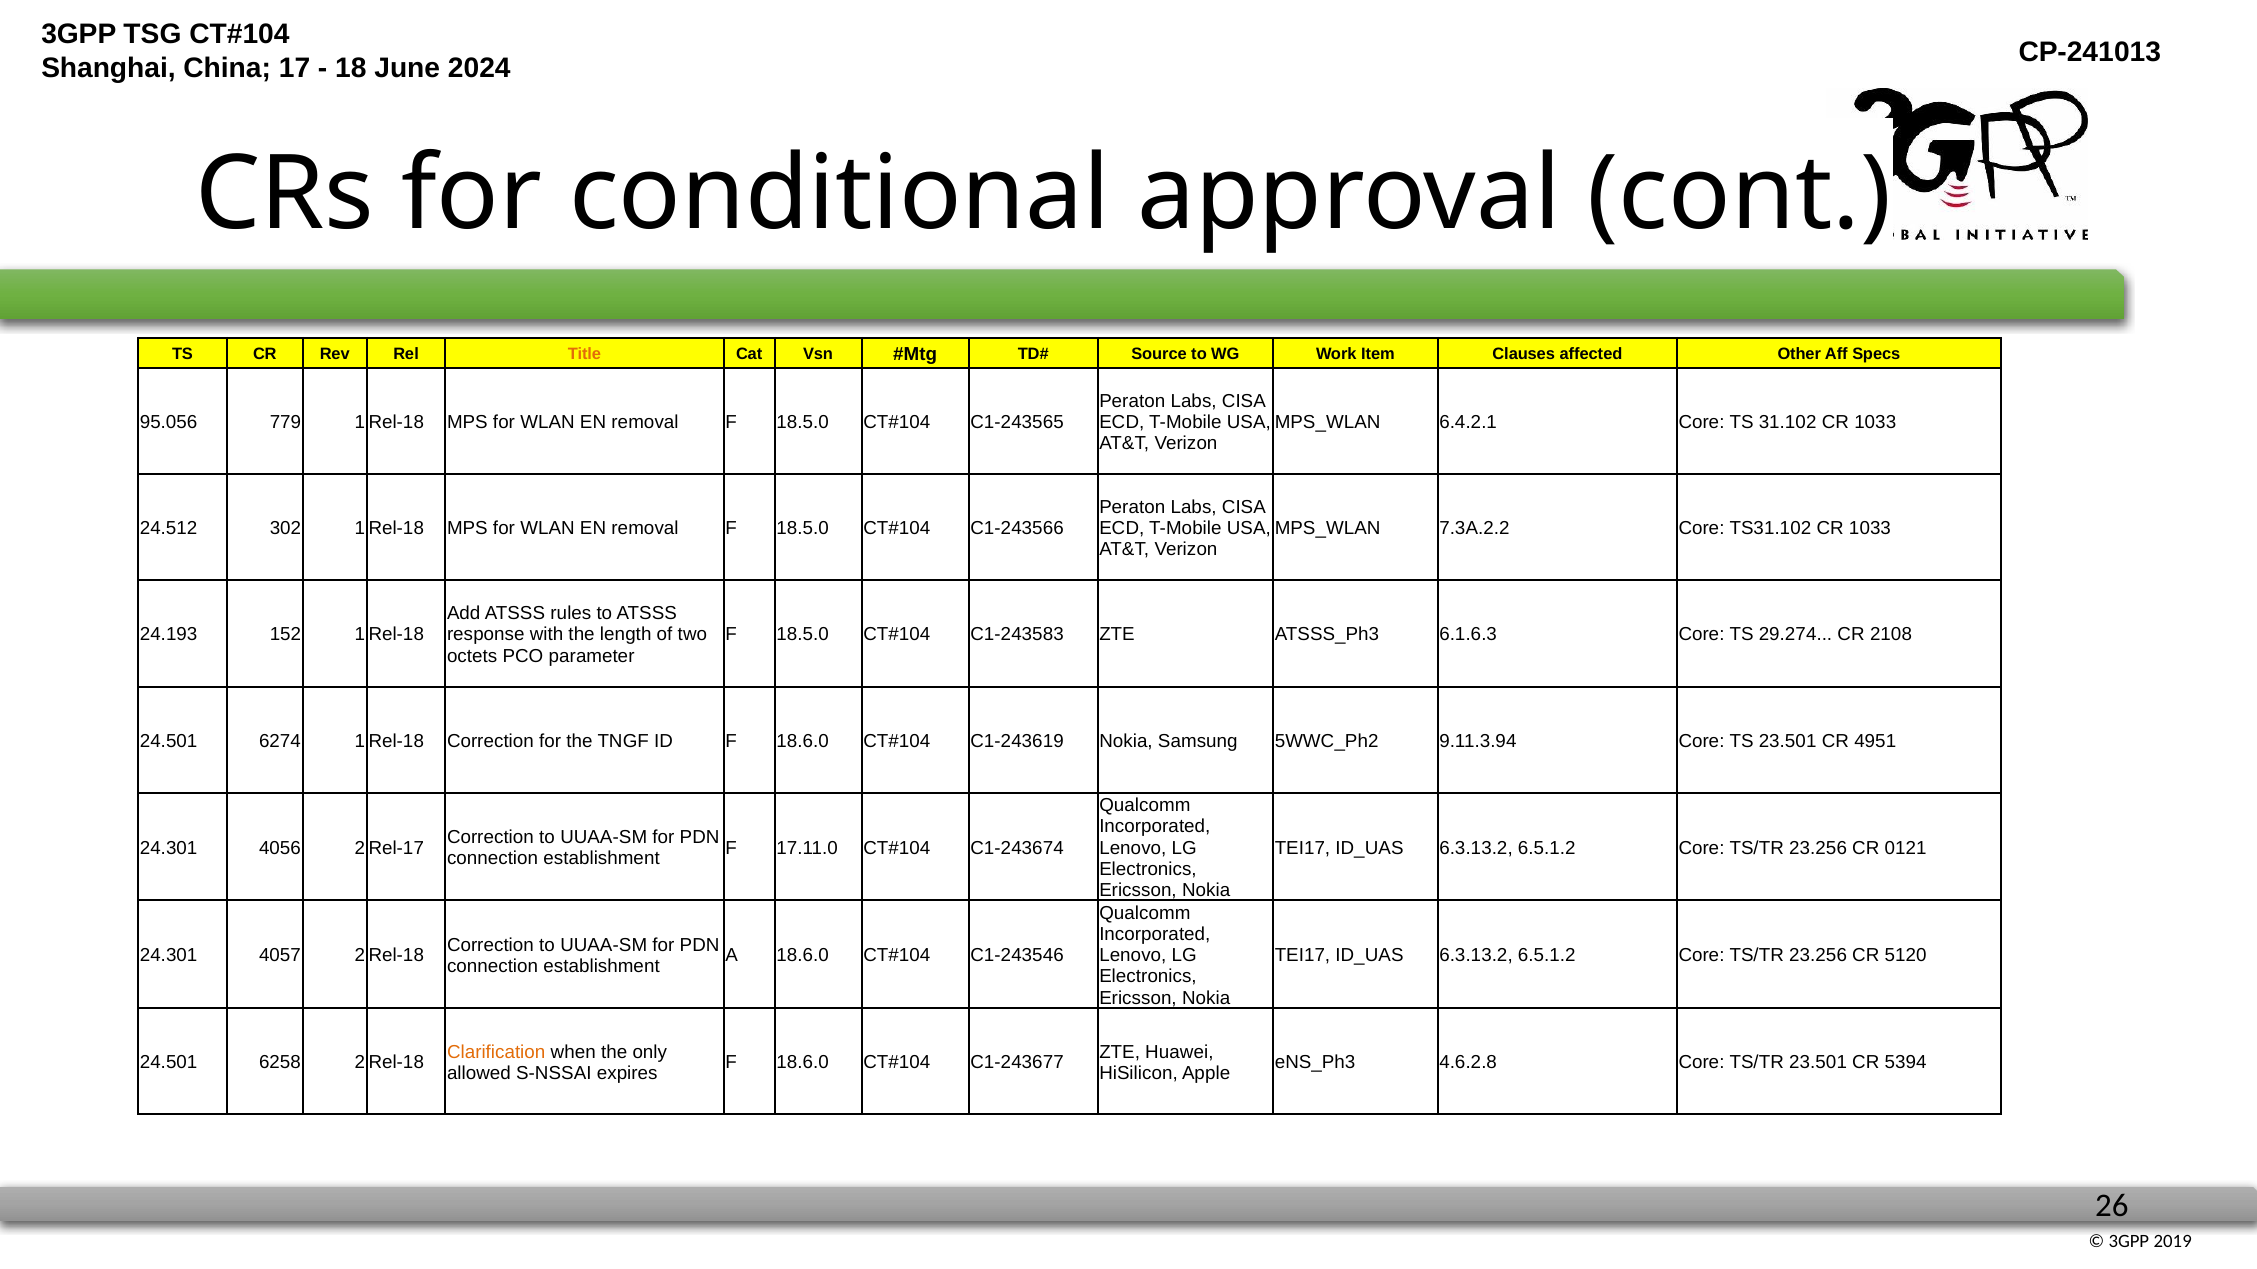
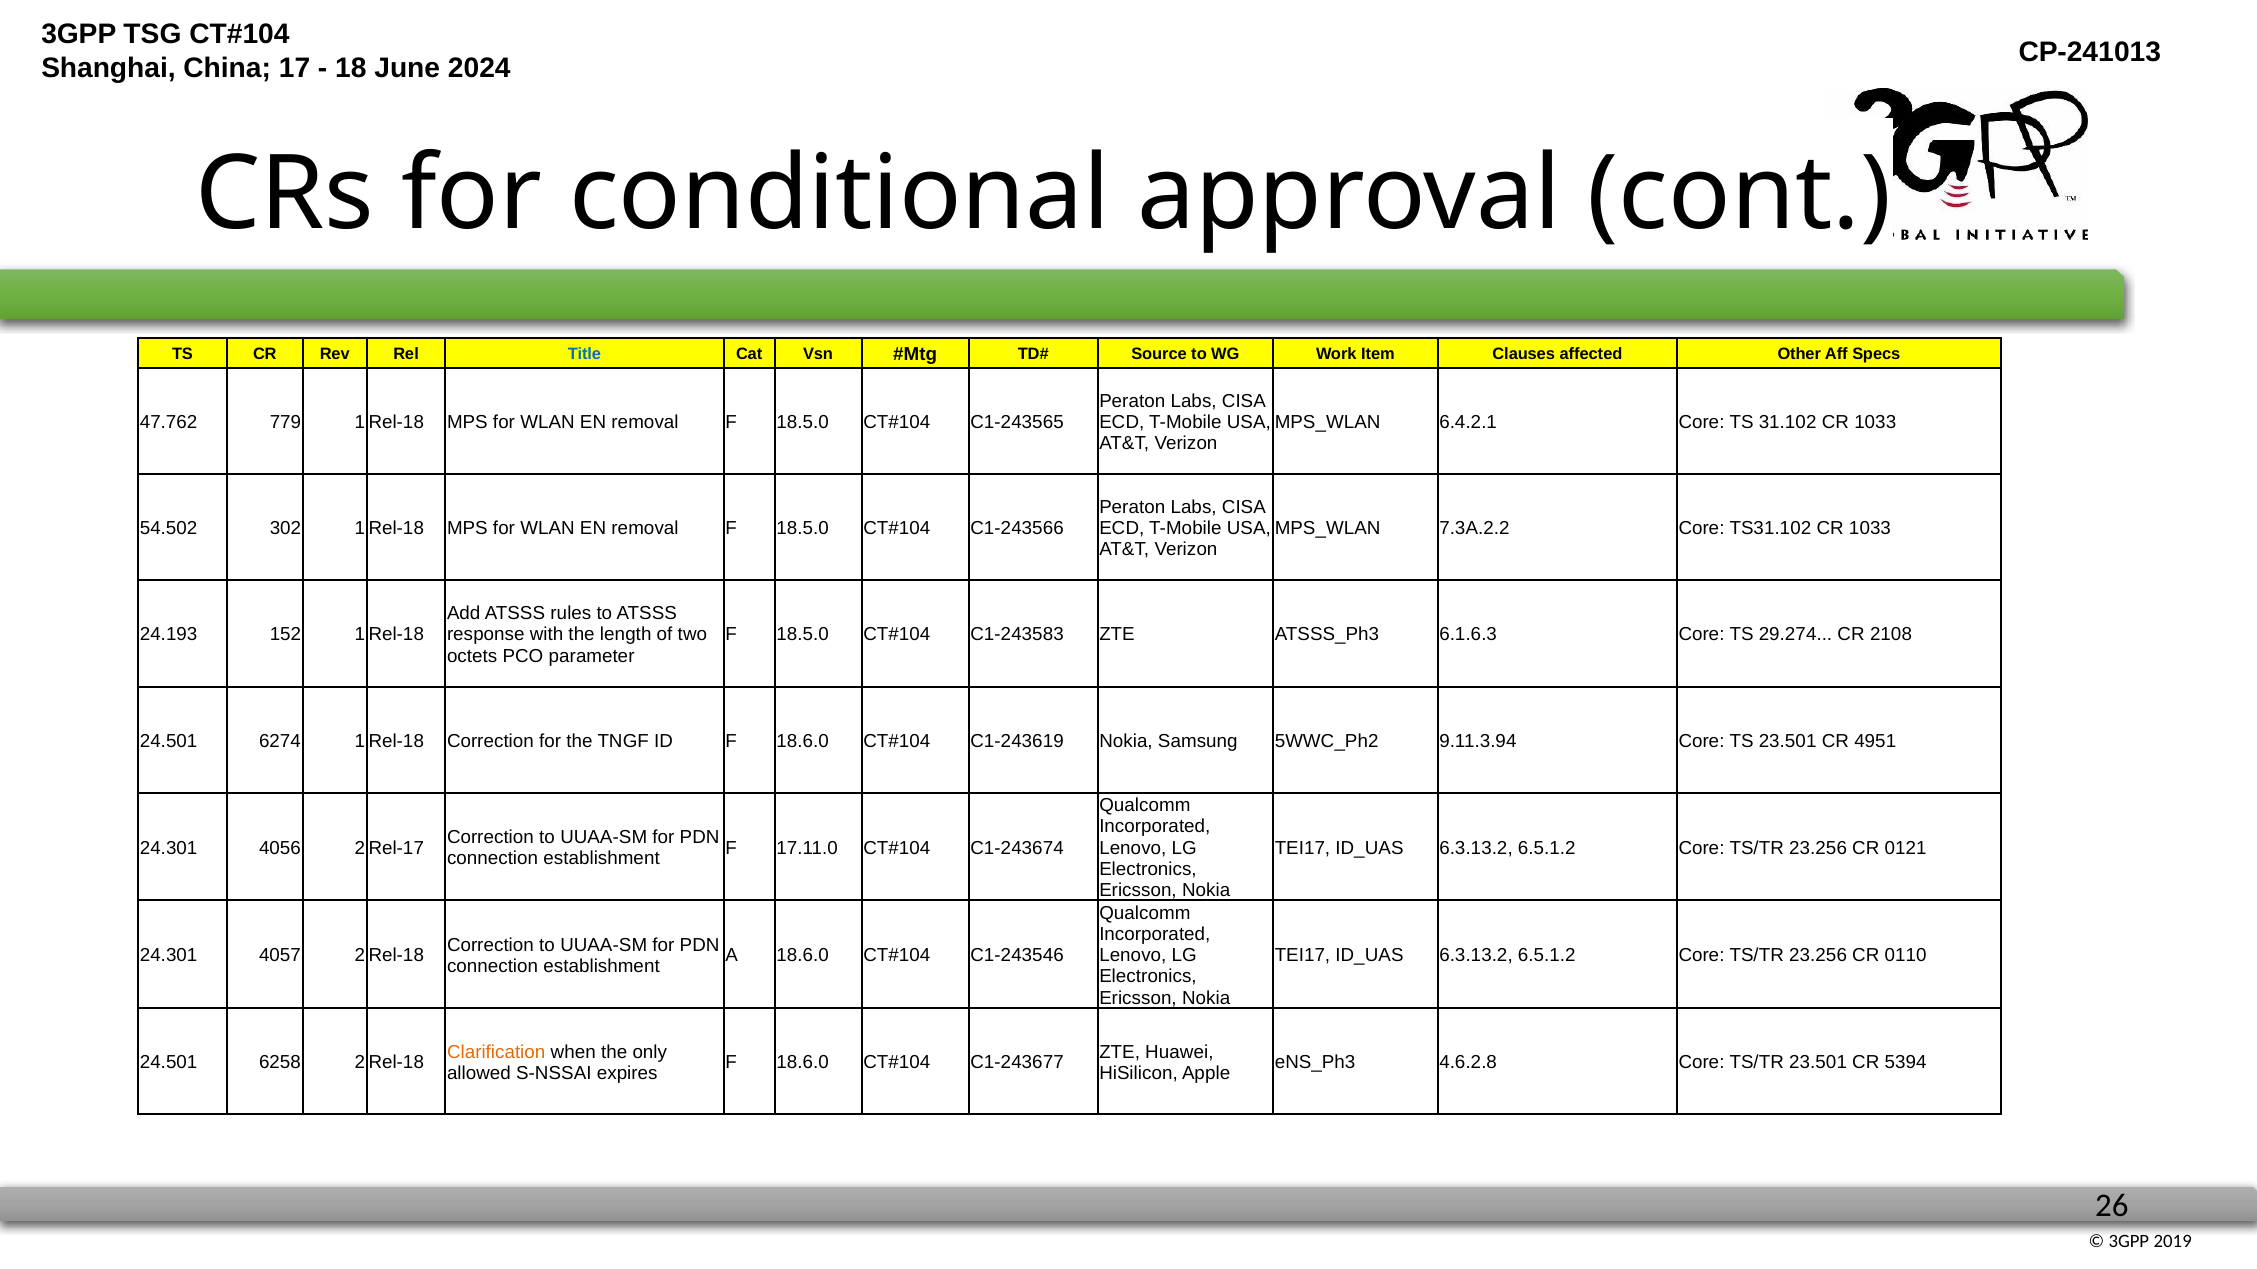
Title colour: orange -> blue (584, 354)
95.056: 95.056 -> 47.762 (169, 423)
24.512: 24.512 -> 54.502 (169, 529)
5120: 5120 -> 0110 (1906, 956)
